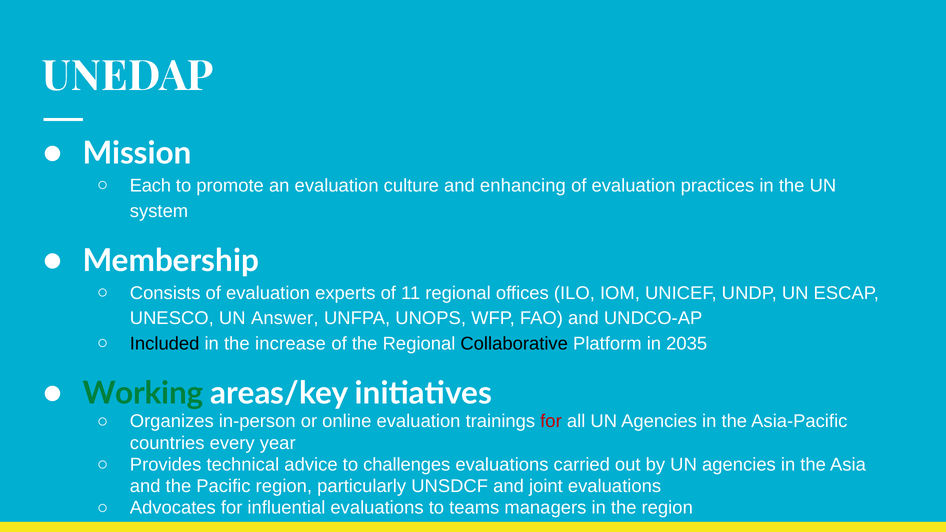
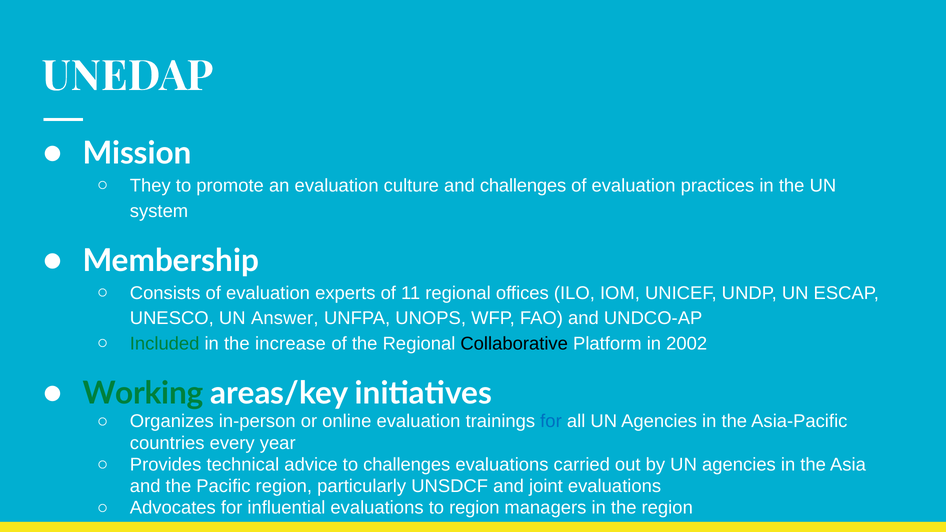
Each: Each -> They (150, 186)
and enhancing: enhancing -> challenges (523, 186)
Included colour: black -> green (165, 344)
2035: 2035 -> 2002 (687, 344)
for colour: red -> blue (551, 421)
to teams: teams -> region (474, 508)
